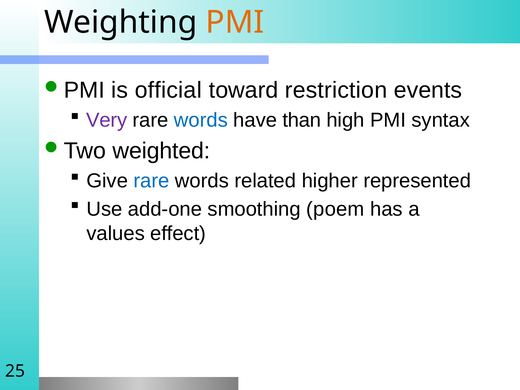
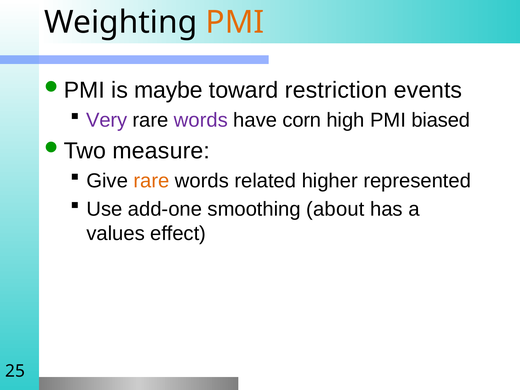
official: official -> maybe (169, 90)
words colour: blue -> purple (201, 120)
than: than -> corn (302, 120)
syntax: syntax -> biased (441, 120)
weighted: weighted -> measure (161, 151)
rare colour: blue -> orange (151, 181)
poem: poem -> about (335, 209)
